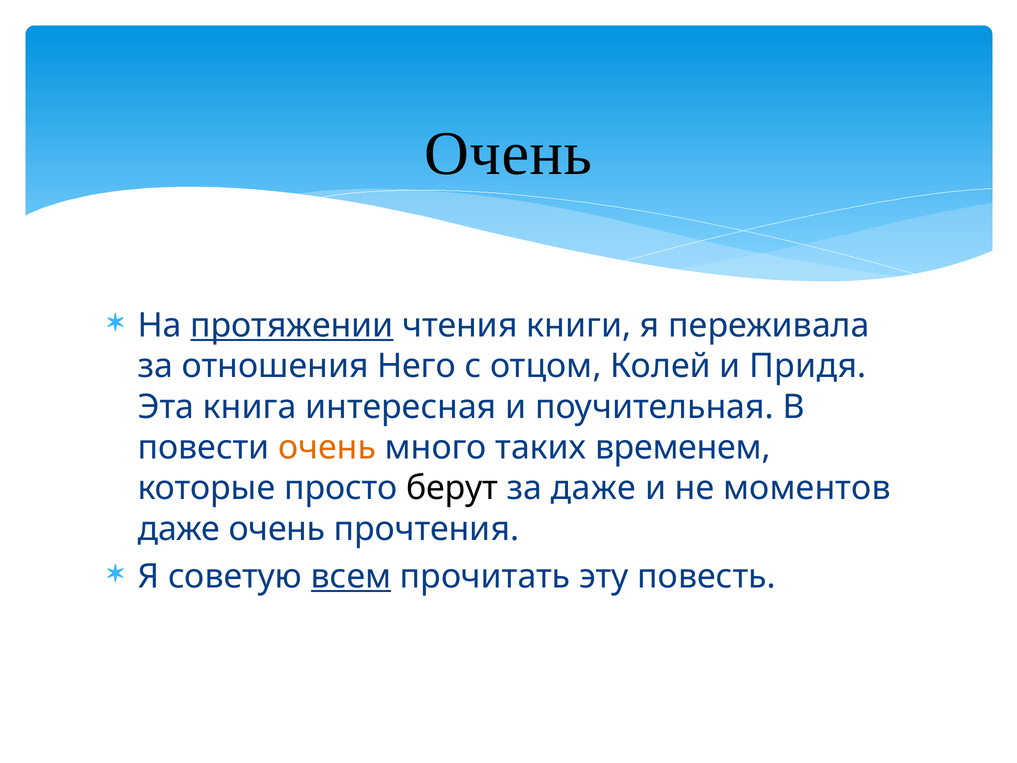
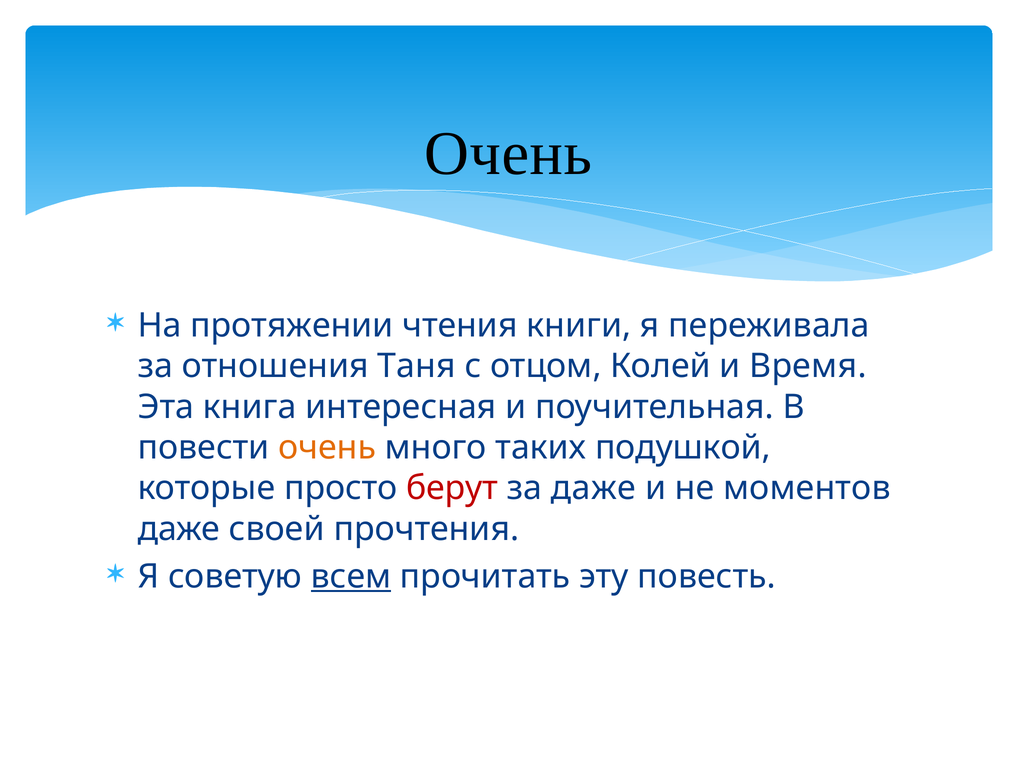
протяжении underline: present -> none (292, 325)
Него: Него -> Таня (417, 366)
Придя: Придя -> Время (808, 366)
временем: временем -> подушкой (683, 447)
берут colour: black -> red (452, 488)
даже очень: очень -> своей (277, 529)
